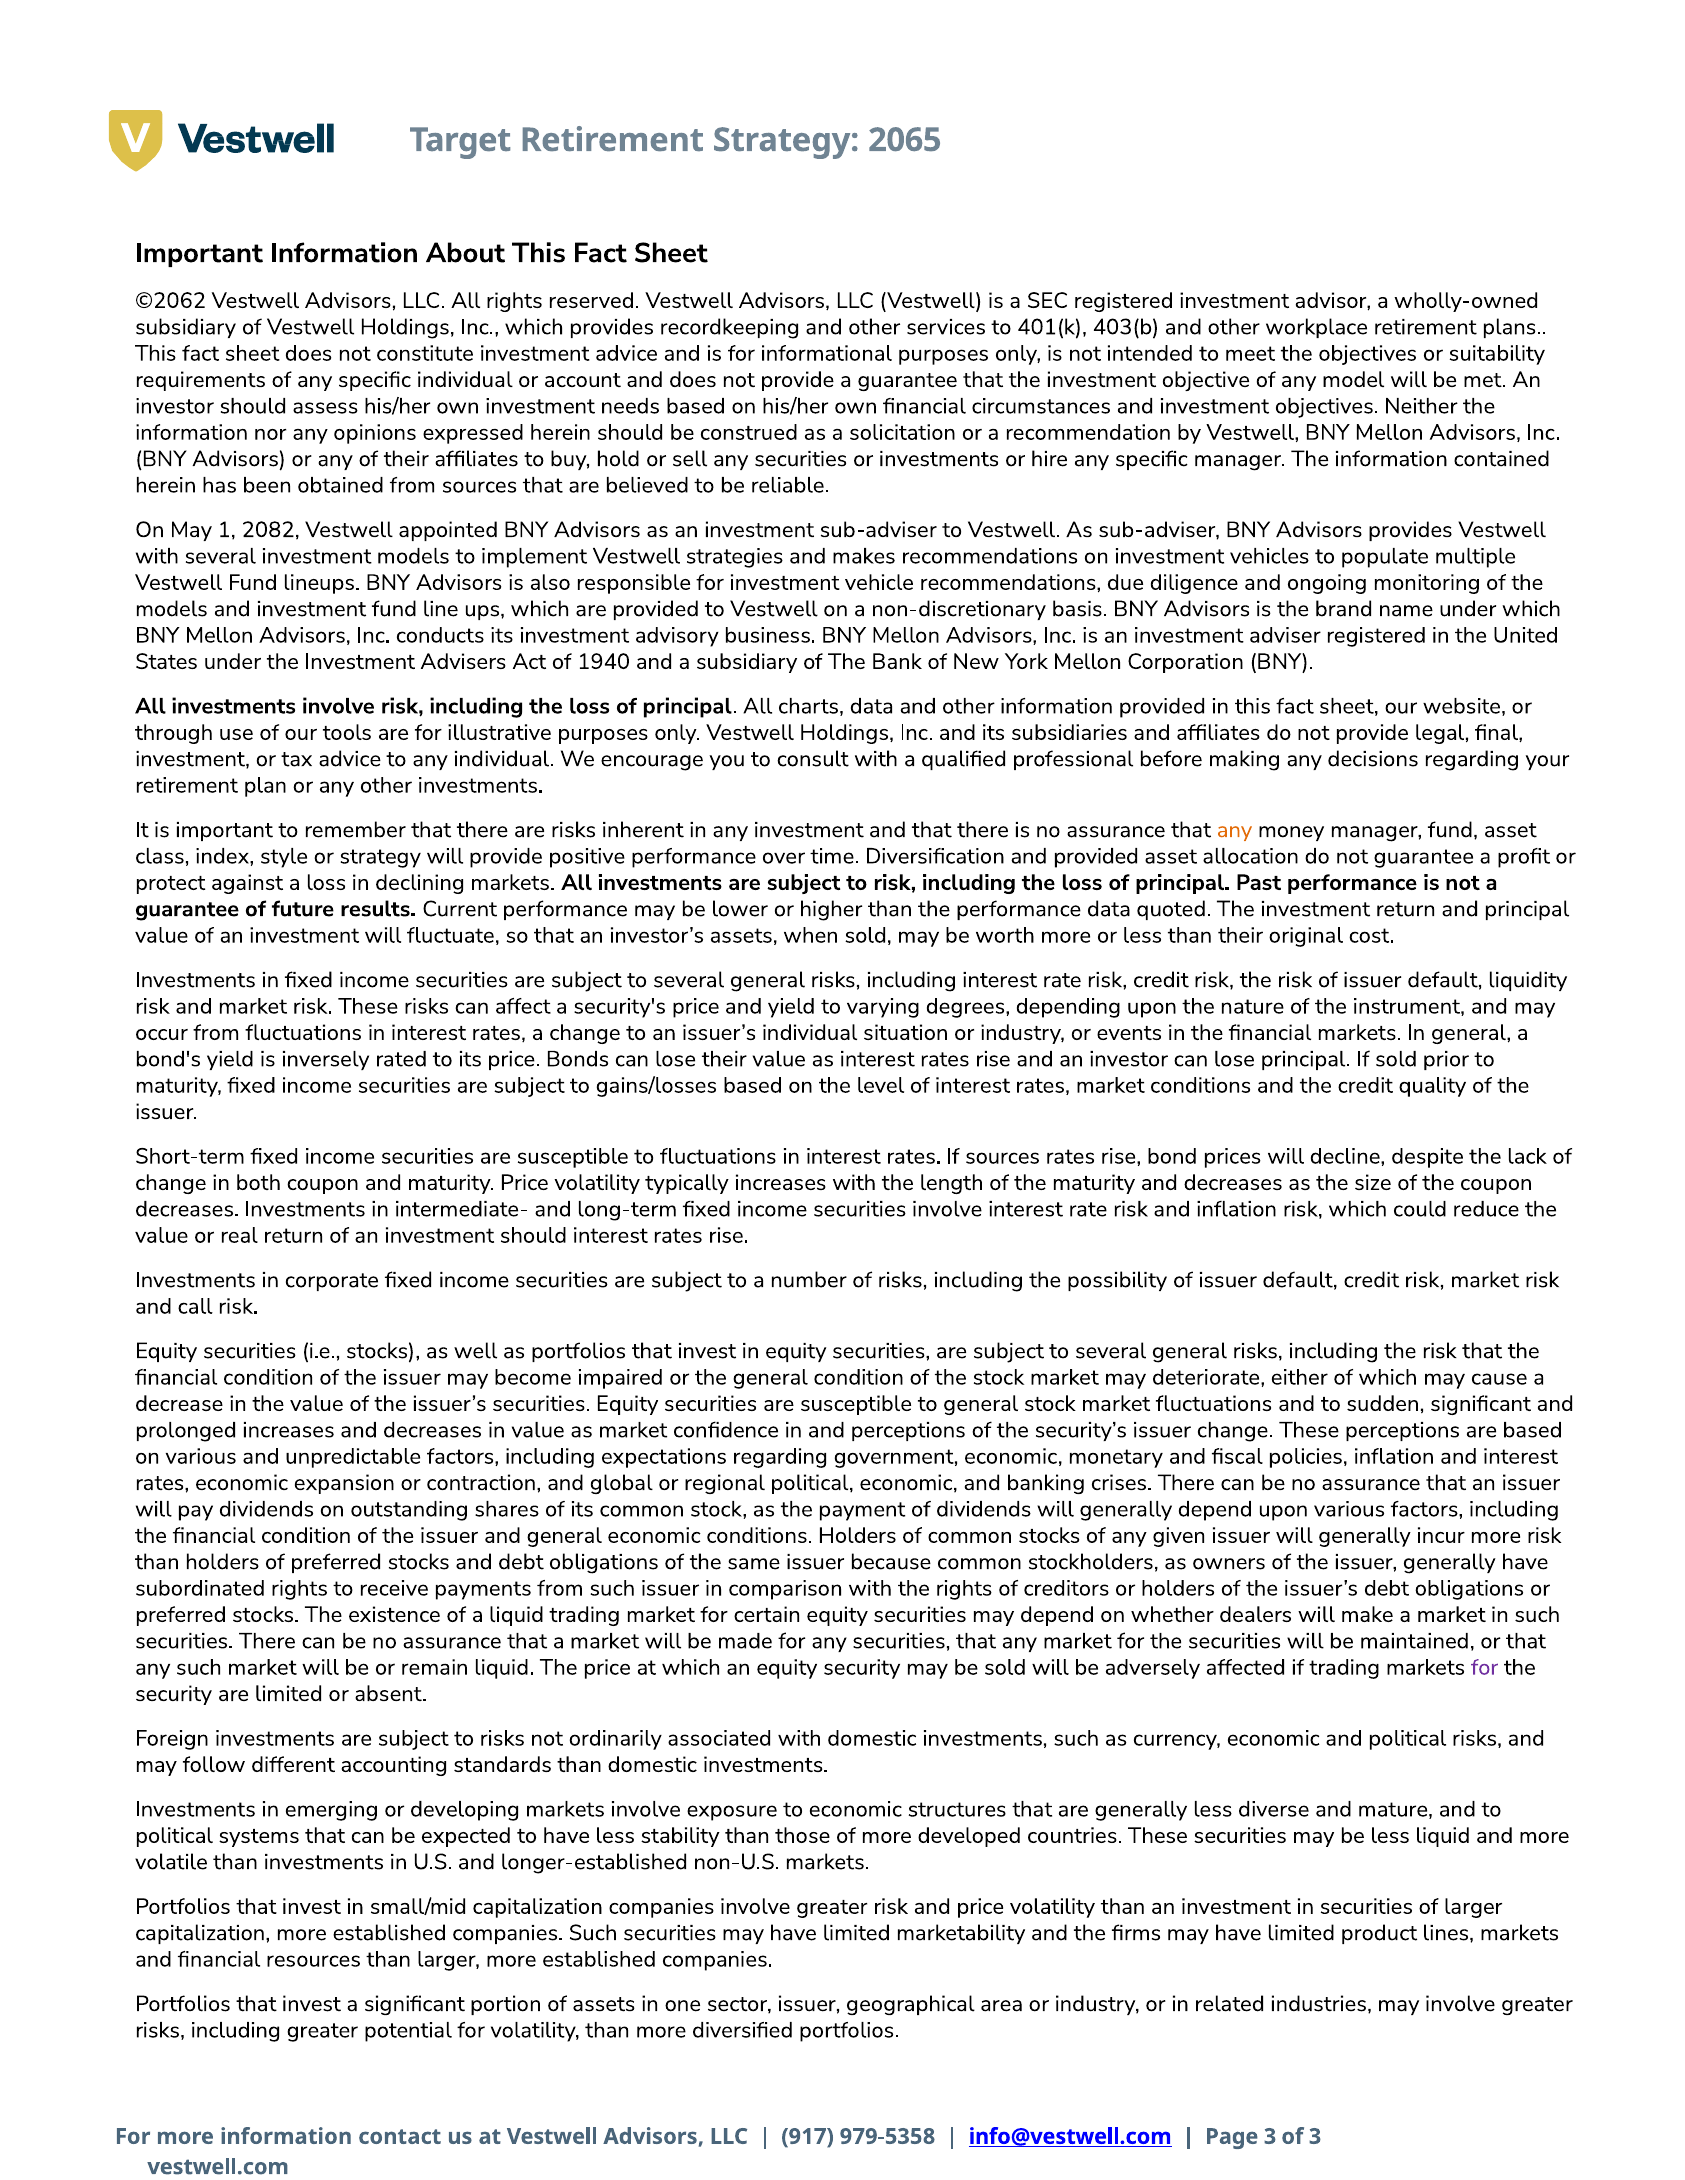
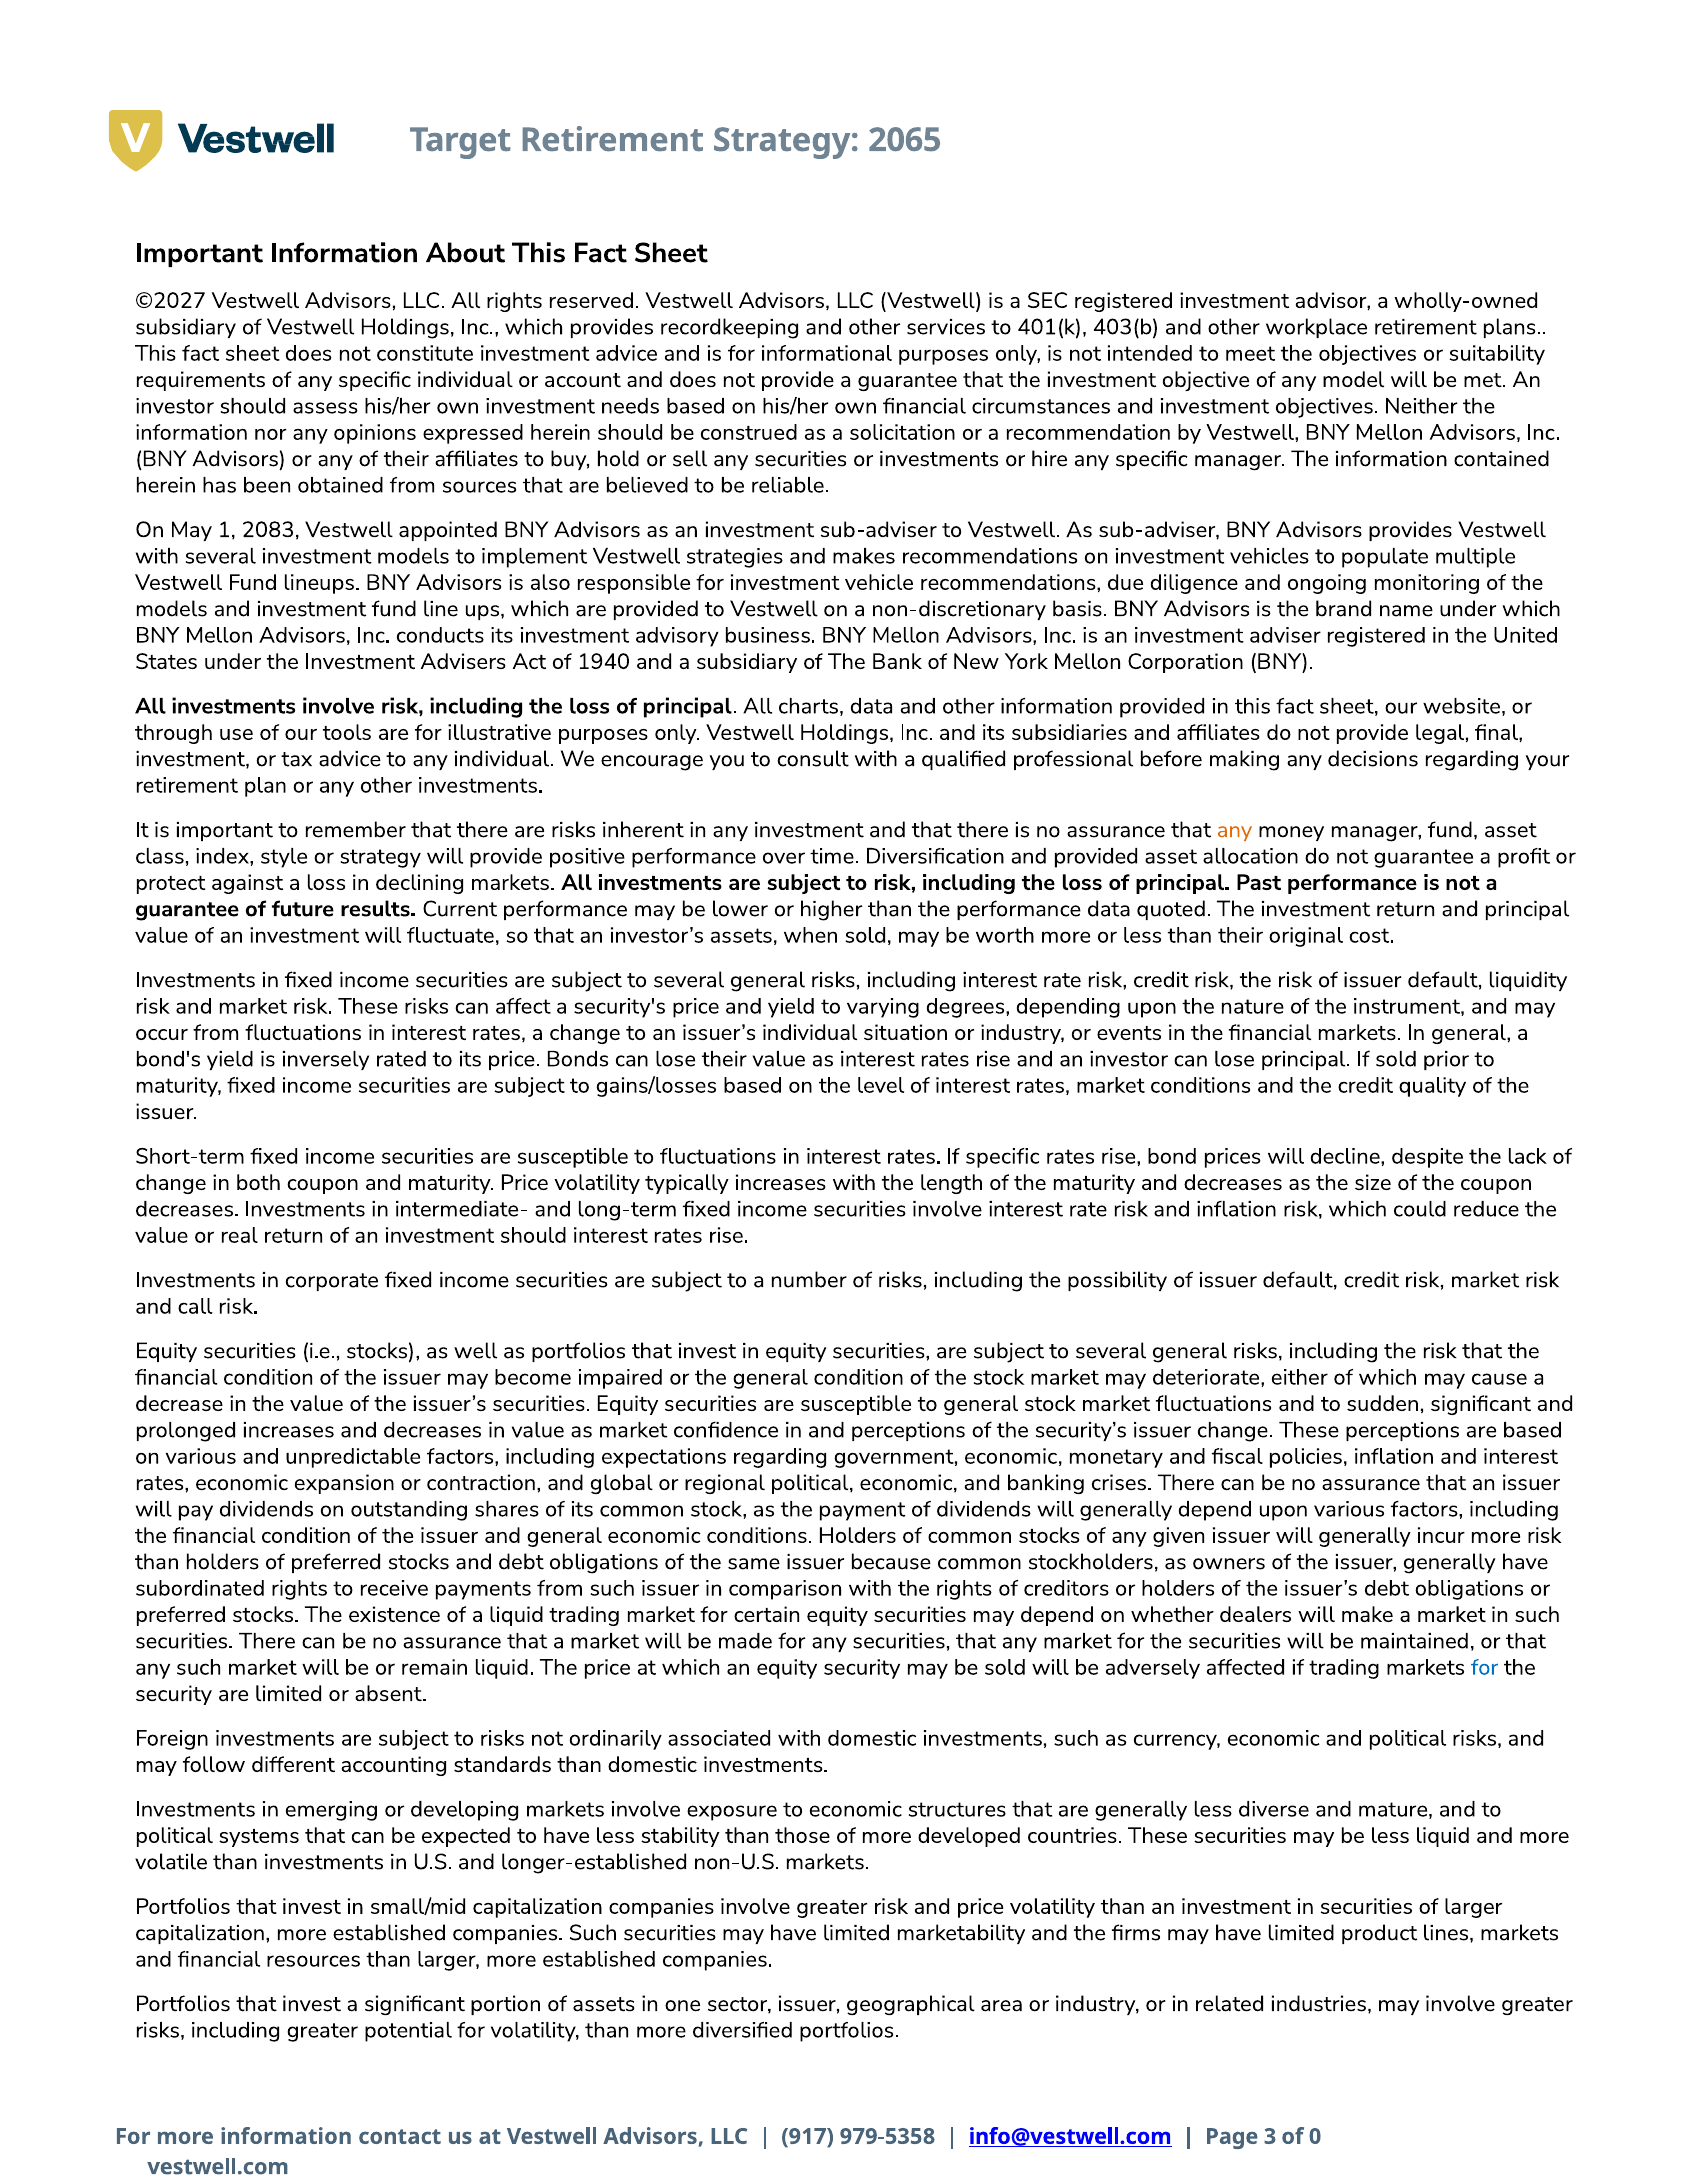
©2062: ©2062 -> ©2027 (171, 301)
2082: 2082 -> 2083 (271, 530)
If sources: sources -> specific (1002, 1157)
for colour: purple -> blue (1485, 1668)
of 3: 3 -> 0 (1315, 2137)
